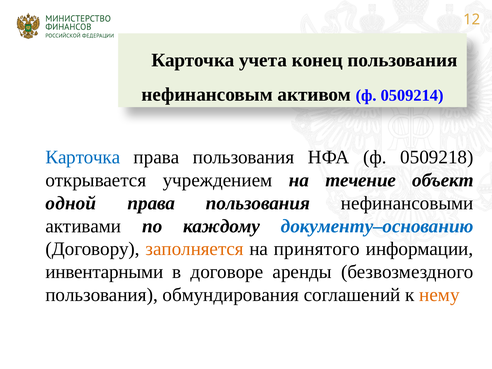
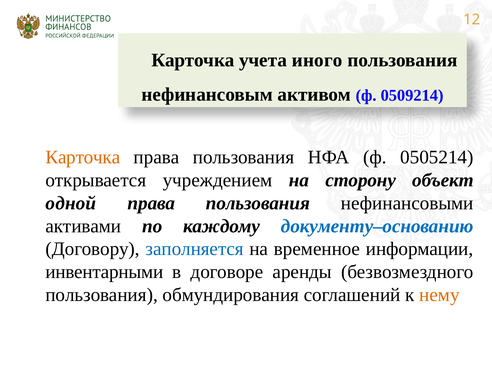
конец: конец -> иного (317, 60)
Карточка colour: blue -> orange (83, 157)
0509218: 0509218 -> 0505214 (437, 157)
течение: течение -> сторону (361, 180)
заполняется colour: orange -> blue (195, 249)
принятого: принятого -> временное (317, 249)
